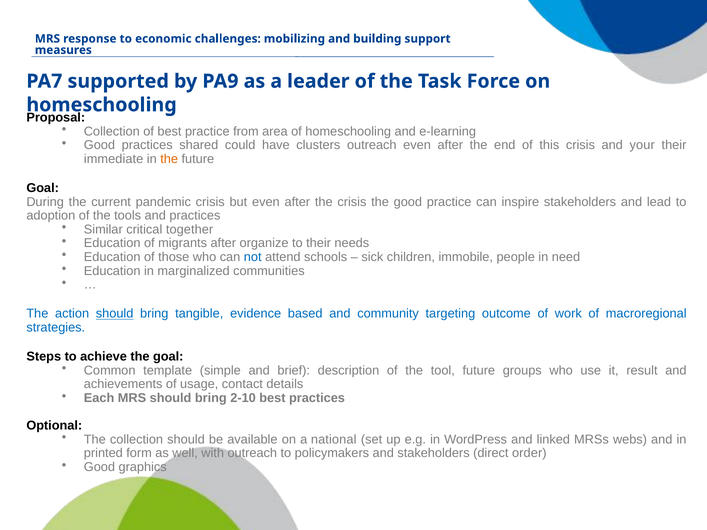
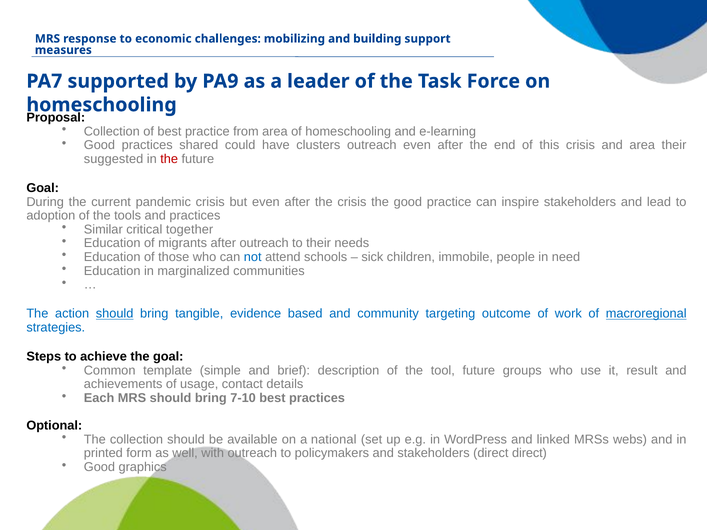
and your: your -> area (642, 145)
immediate: immediate -> suggested (114, 159)
the colour: orange -> red (169, 159)
after organize: organize -> outreach (264, 243)
macroregional underline: none -> present (646, 314)
2-10: 2-10 -> 7-10 (243, 398)
direct order: order -> direct (529, 453)
